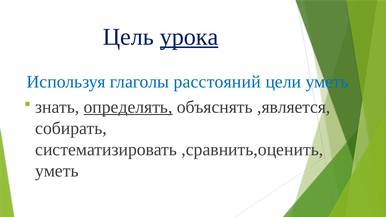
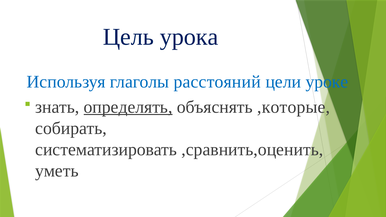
урока underline: present -> none (189, 37)
цели уметь: уметь -> уроке (327, 82)
,является: ,является -> ,которые (294, 107)
